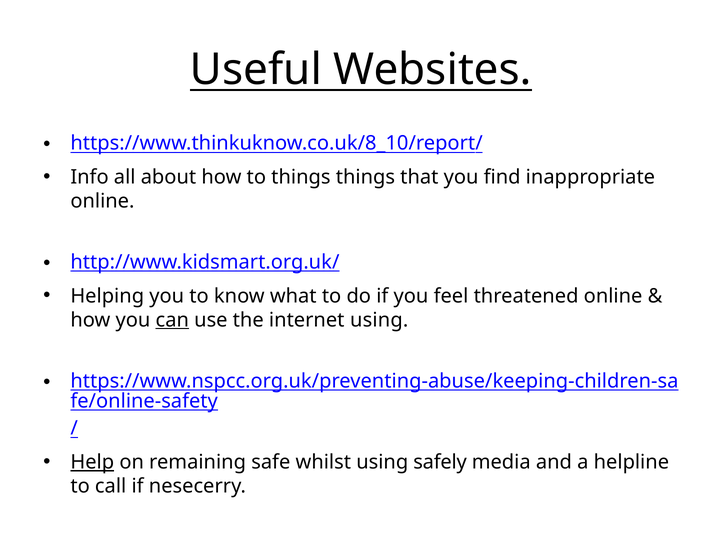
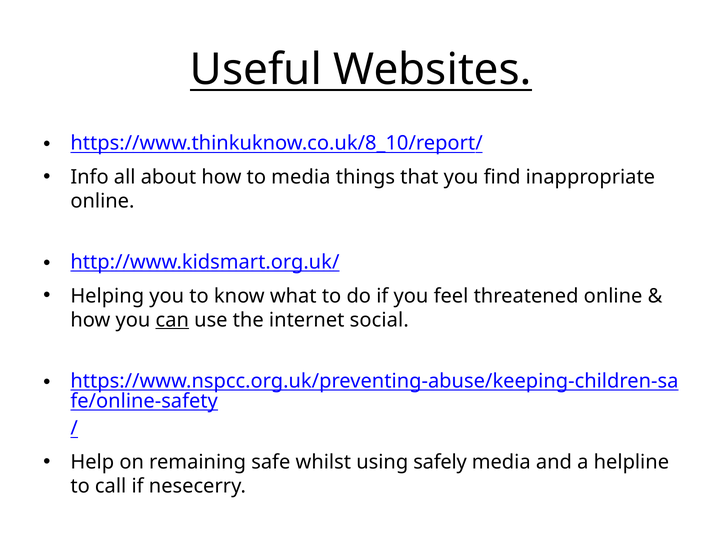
to things: things -> media (301, 177)
internet using: using -> social (379, 320)
Help underline: present -> none (92, 463)
